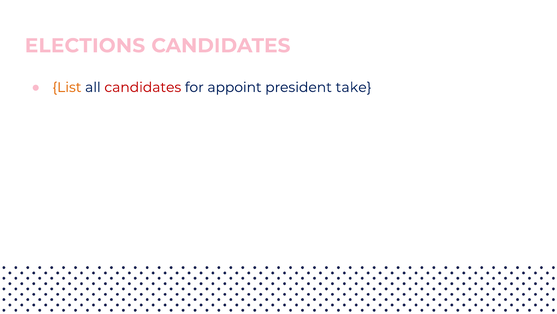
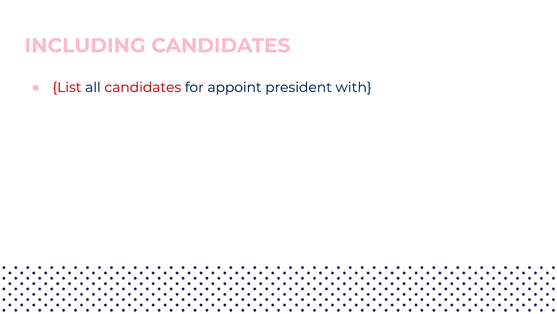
ELECTIONS: ELECTIONS -> INCLUDING (85, 46)
List colour: orange -> red (67, 87)
take: take -> with (354, 87)
